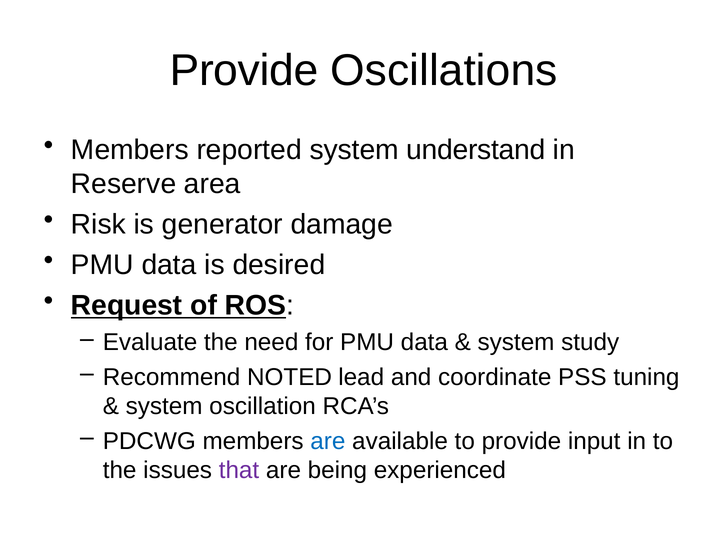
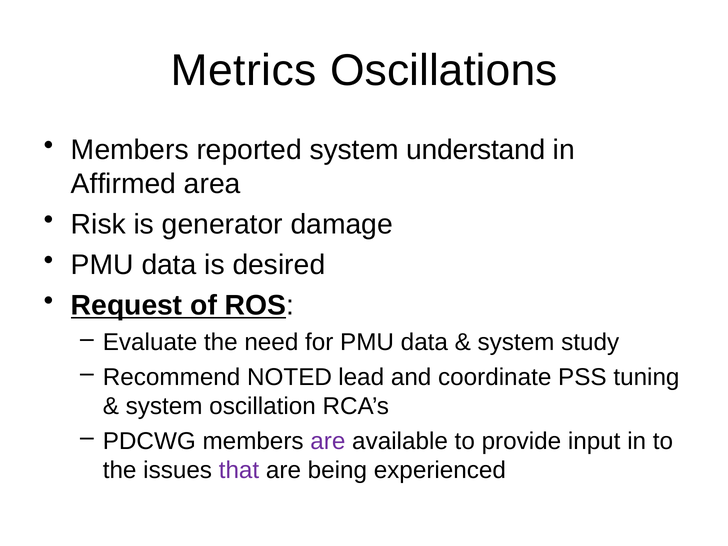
Provide: Provide -> Metrics (244, 70)
Reserve: Reserve -> Affirmed (124, 184)
are colour: blue -> purple (328, 441)
